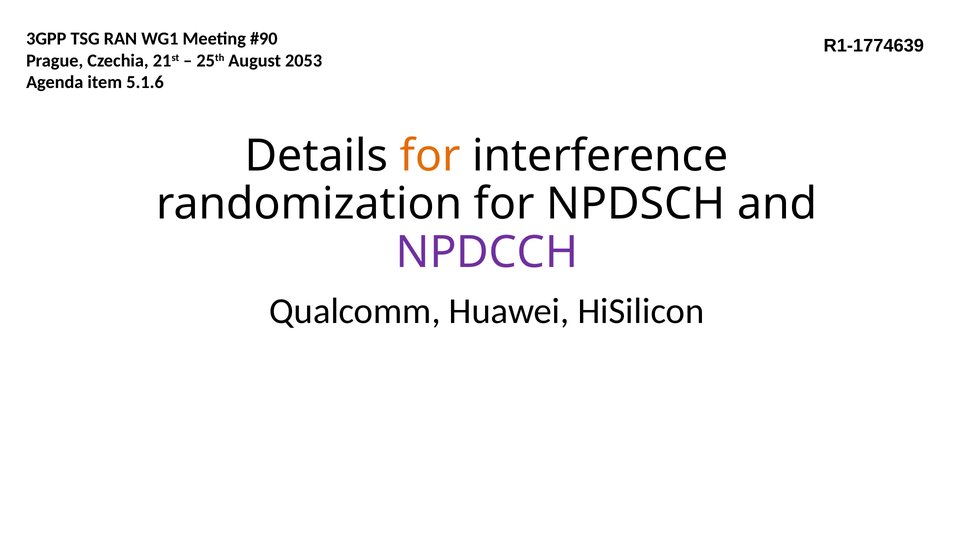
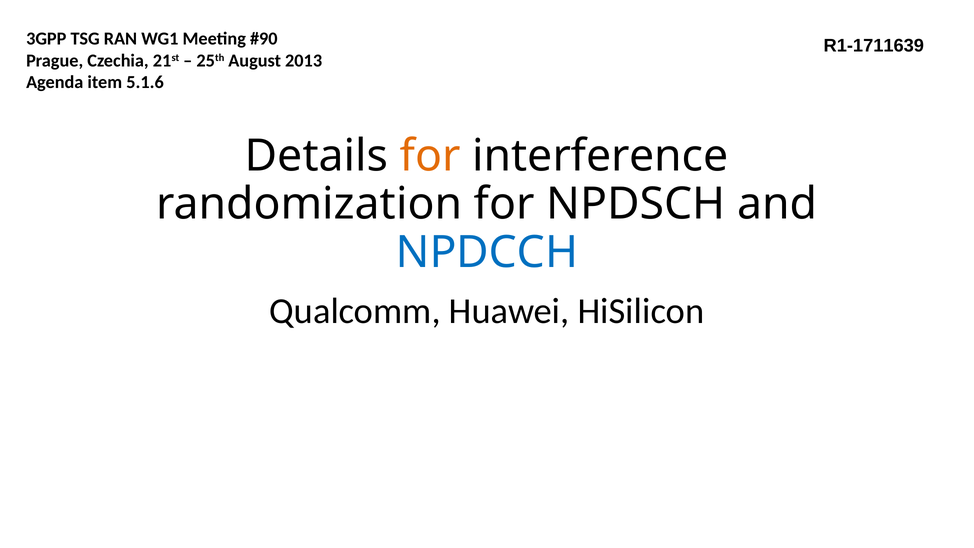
R1-1774639: R1-1774639 -> R1-1711639 (874, 46)
2053: 2053 -> 2013 (304, 60)
NPDCCH colour: purple -> blue (487, 252)
